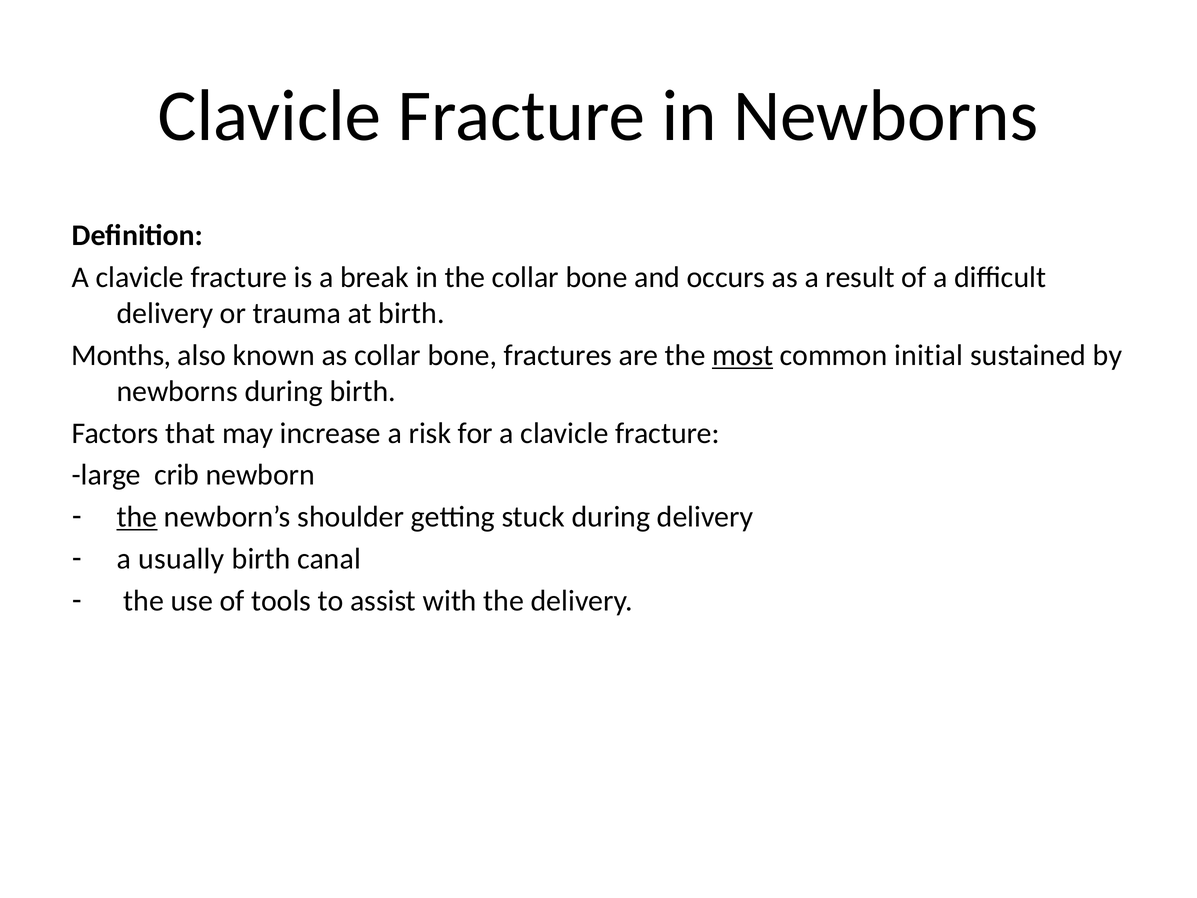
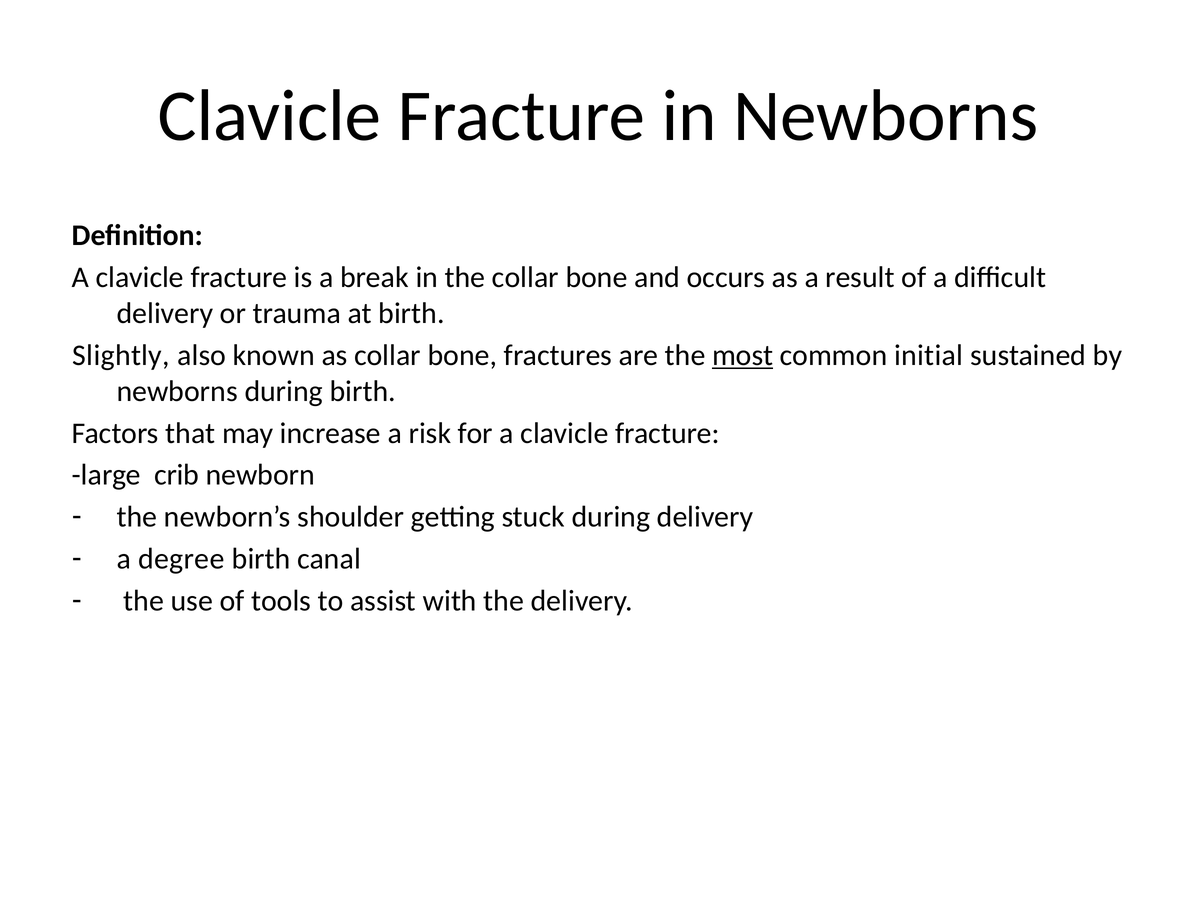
Months: Months -> Slightly (121, 355)
the underline: present -> none (137, 517)
usually: usually -> degree (181, 559)
